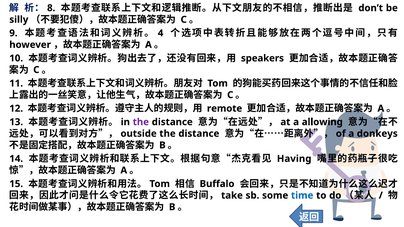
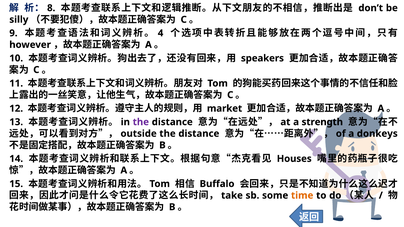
remote: remote -> market (225, 109)
allowing: allowing -> strength (322, 122)
Having: Having -> Houses (294, 159)
time colour: blue -> orange (302, 196)
